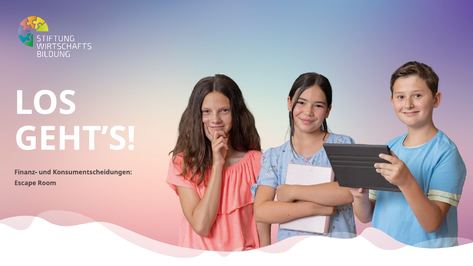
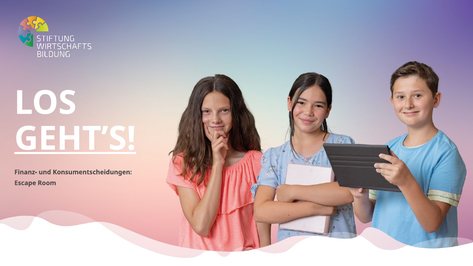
GEHT’S underline: none -> present (75, 139)
